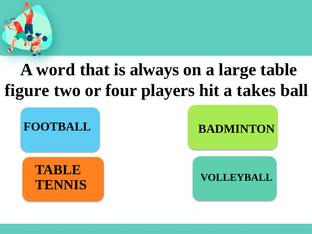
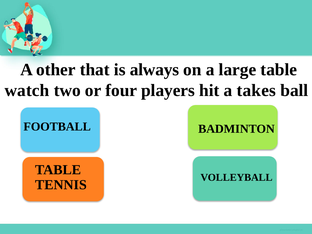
word: word -> other (56, 70)
figure: figure -> watch (27, 90)
